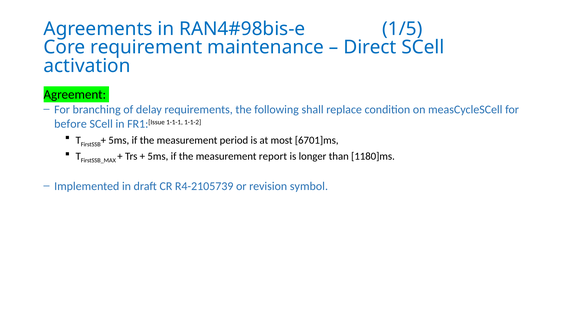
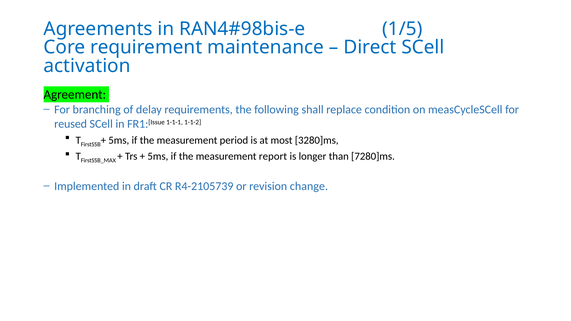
before: before -> reused (71, 124)
6701]ms: 6701]ms -> 3280]ms (317, 140)
1180]ms: 1180]ms -> 7280]ms (373, 156)
symbol: symbol -> change (309, 186)
